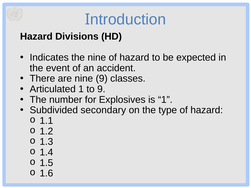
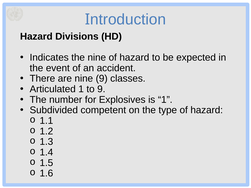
secondary: secondary -> competent (103, 110)
